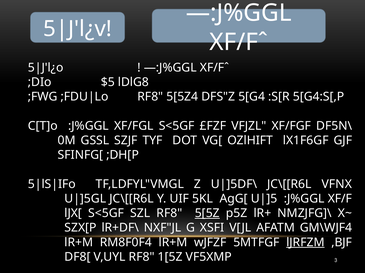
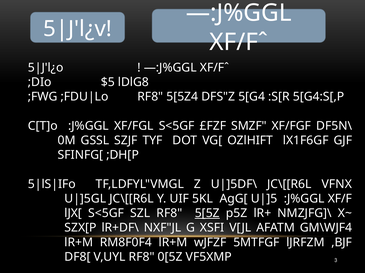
VFJZL: VFJZL -> SMZF (249, 126)
lJRFZM underline: present -> none (305, 243)
1[5Z: 1[5Z -> 0[5Z (170, 258)
